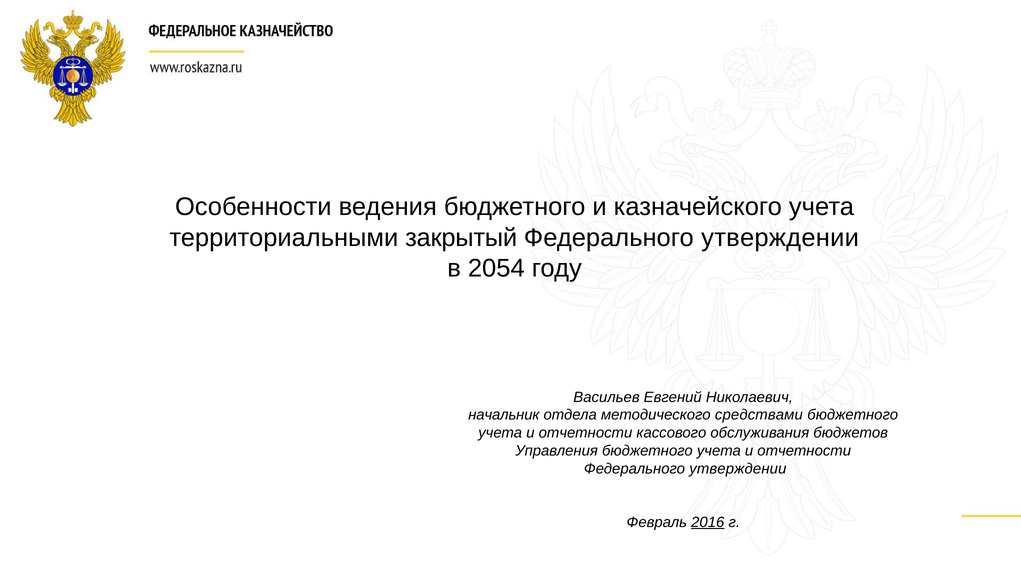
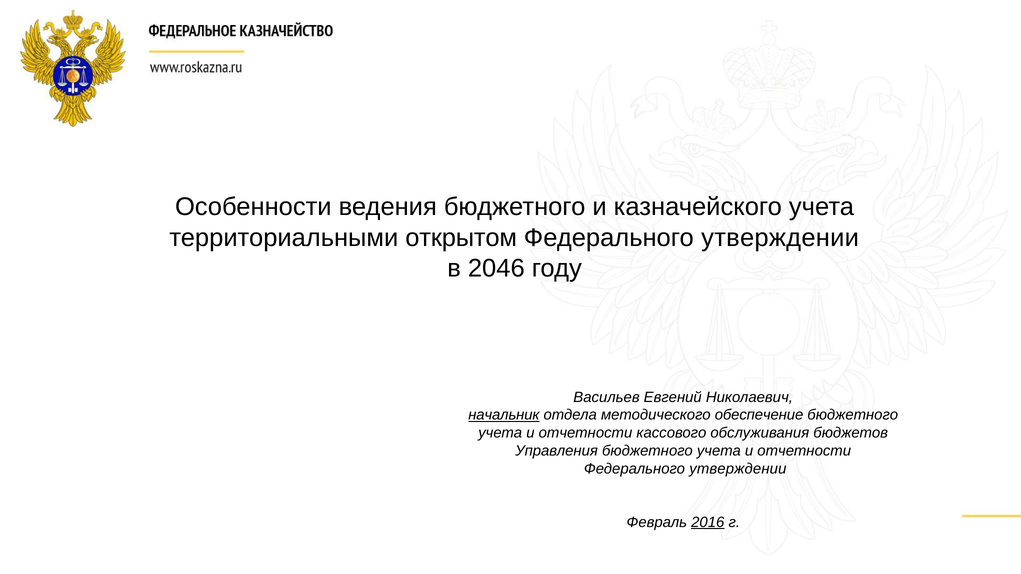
закрытый: закрытый -> открытом (461, 238)
2054: 2054 -> 2046 (496, 268)
начальник underline: none -> present (504, 415)
средствами: средствами -> обеспечение (759, 415)
